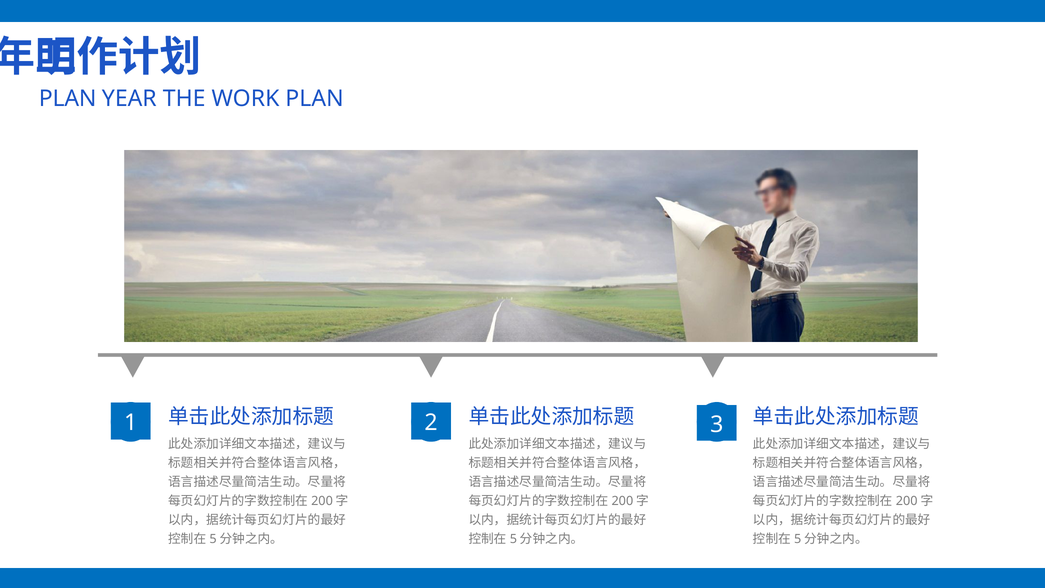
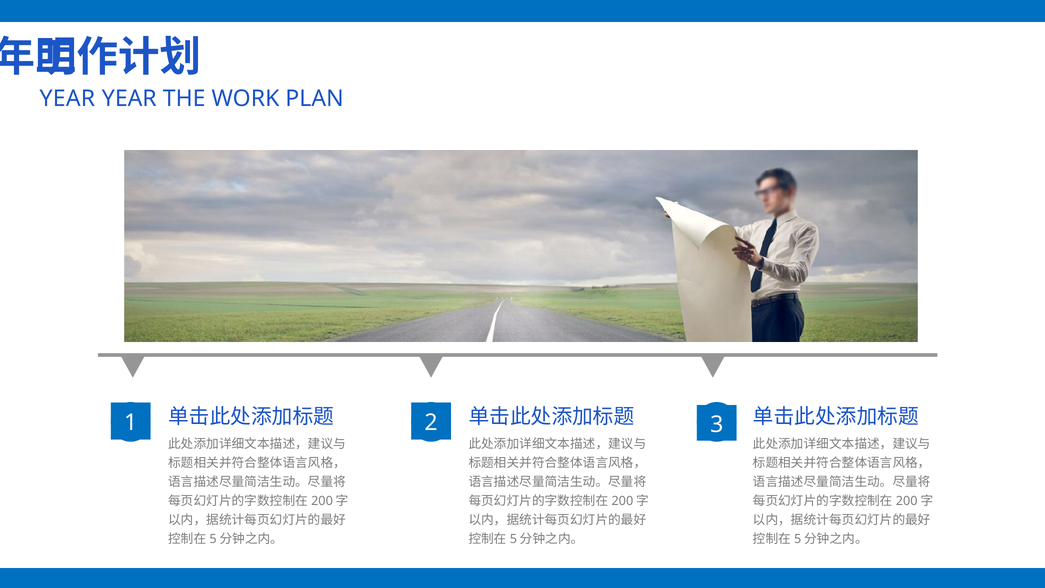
PLAN: PLAN -> YEAR (67, 99)
